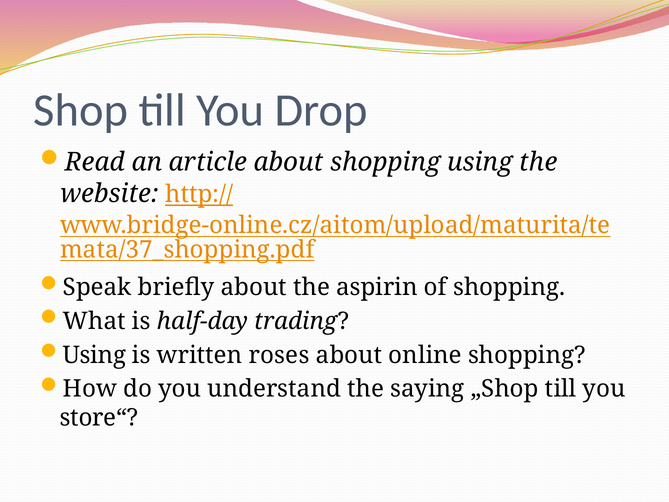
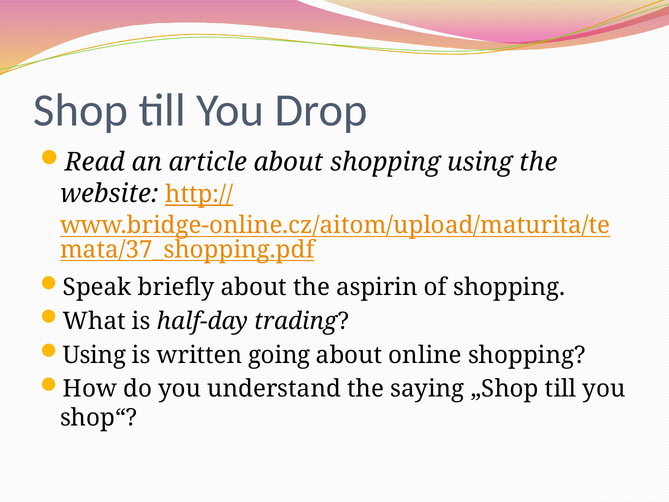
roses: roses -> going (279, 355)
store“: store“ -> shop“ (99, 418)
